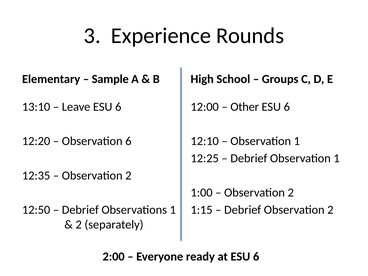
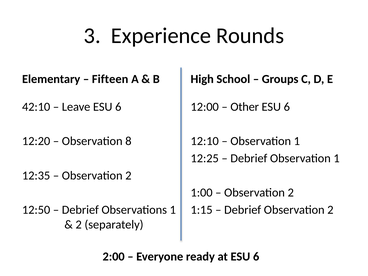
Sample: Sample -> Fifteen (110, 79)
13:10: 13:10 -> 42:10 (36, 107)
Observation 6: 6 -> 8 (128, 141)
